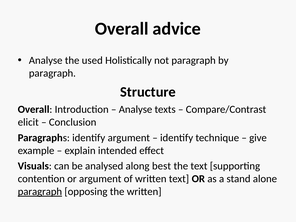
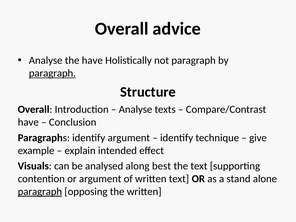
the used: used -> have (92, 60)
paragraph underline: none -> present (52, 73)
elicit: elicit -> have (28, 122)
